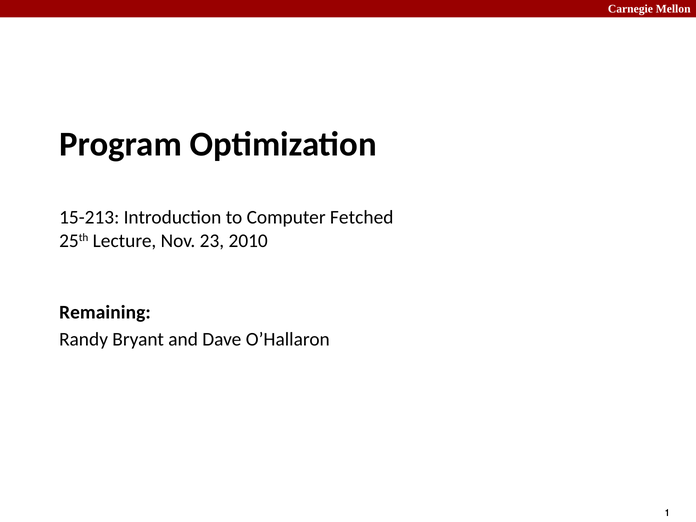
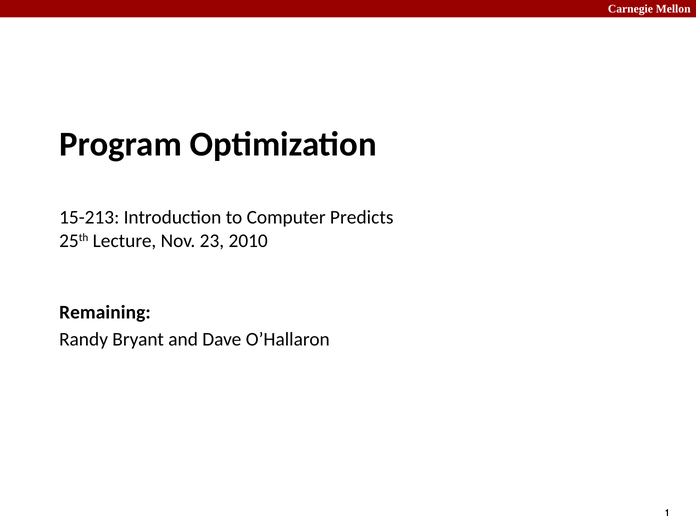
Fetched: Fetched -> Predicts (362, 217)
